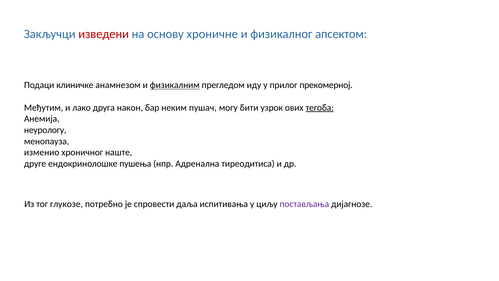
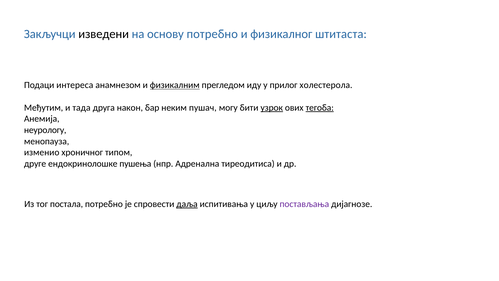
изведени colour: red -> black (104, 34)
основу хроничне: хроничне -> потребно (212, 34)
апсектом: апсектом -> штитаста (341, 34)
клиничке: клиничке -> интереса (75, 85)
прекомерној: прекомерној -> холестерола (326, 85)
лако: лако -> тада (81, 107)
узрок underline: none -> present (272, 107)
наште: наште -> типом (119, 152)
глукозе: глукозе -> постала (67, 204)
даља underline: none -> present (187, 204)
